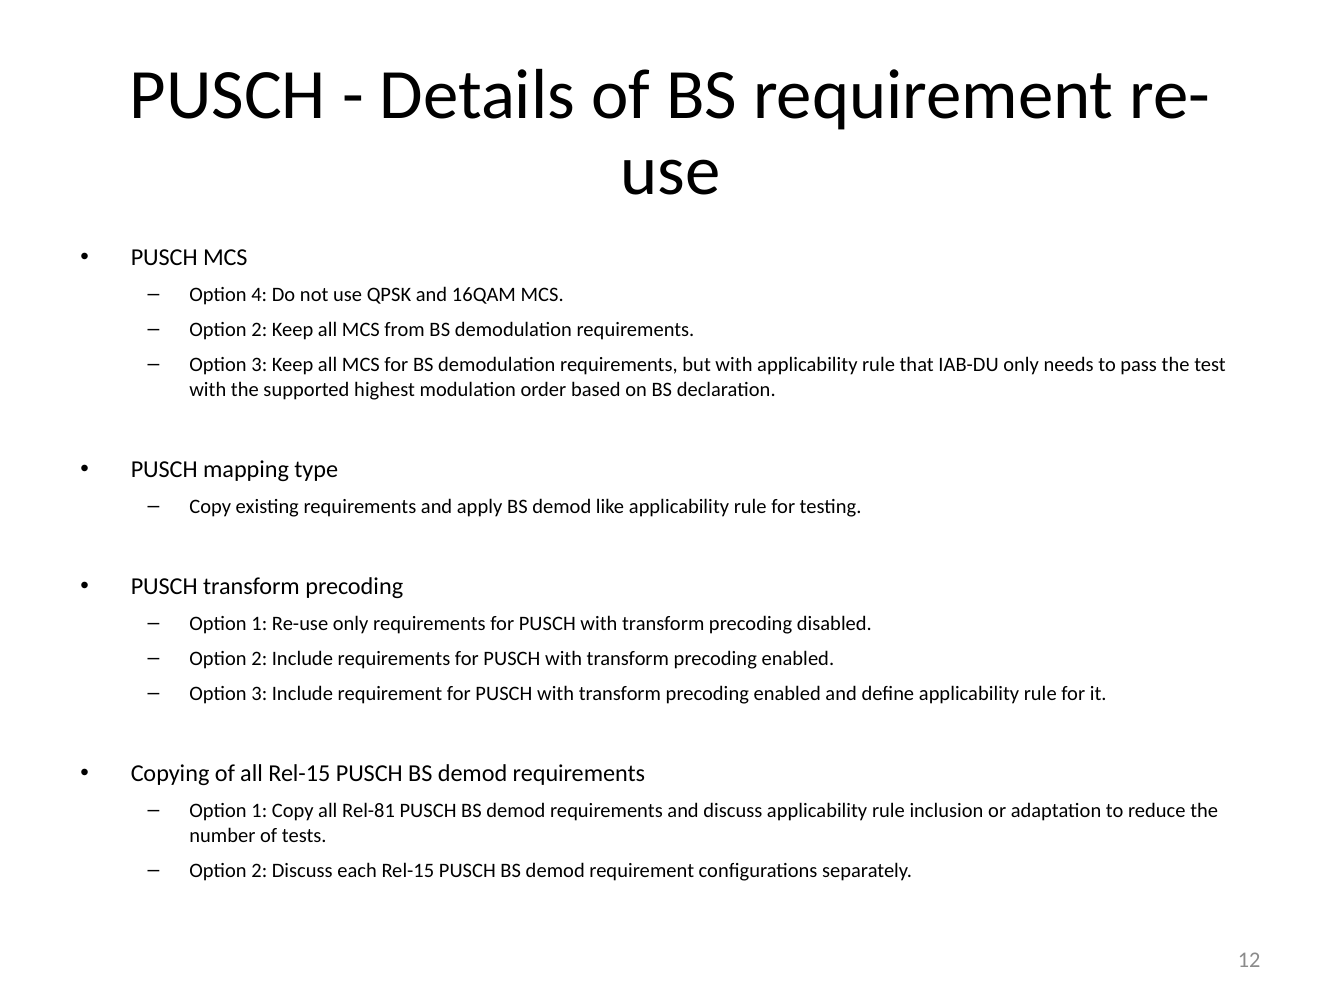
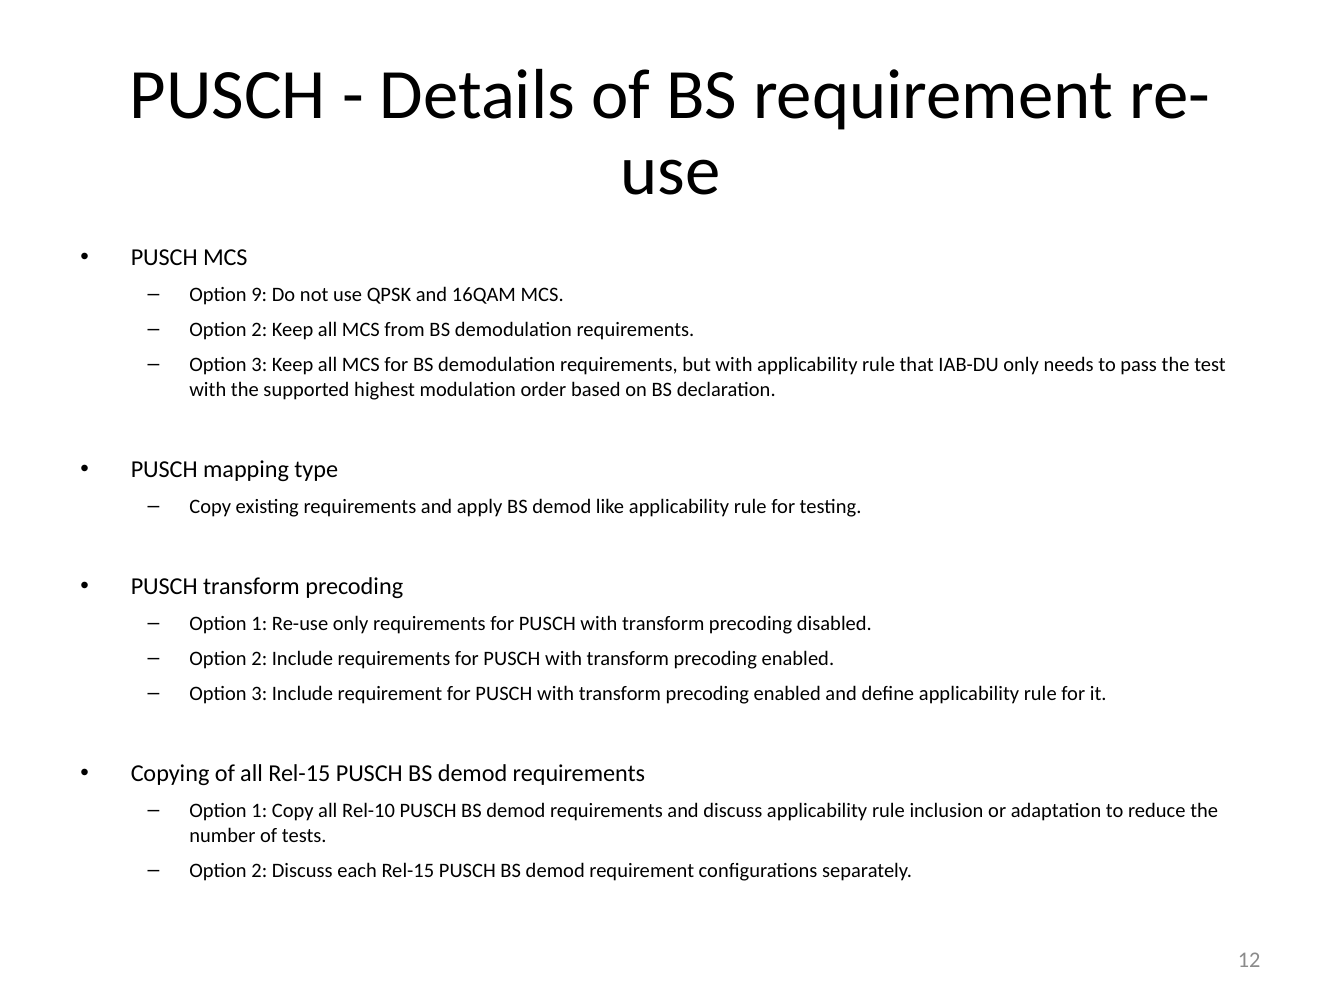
4: 4 -> 9 (259, 295)
Rel-81: Rel-81 -> Rel-10 (368, 811)
